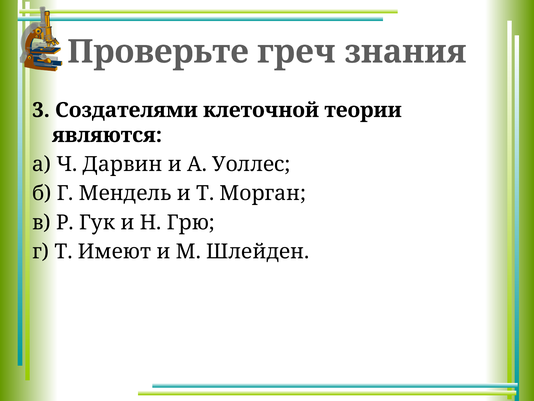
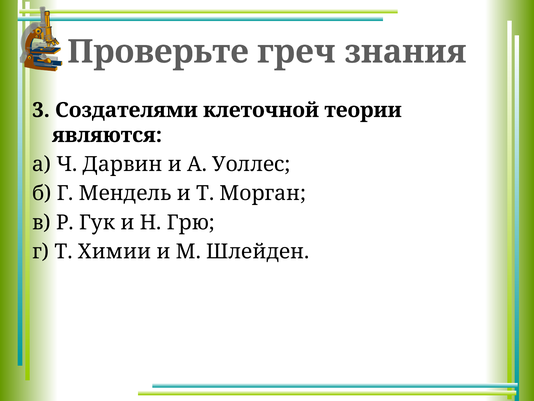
Имеют: Имеют -> Химии (114, 251)
